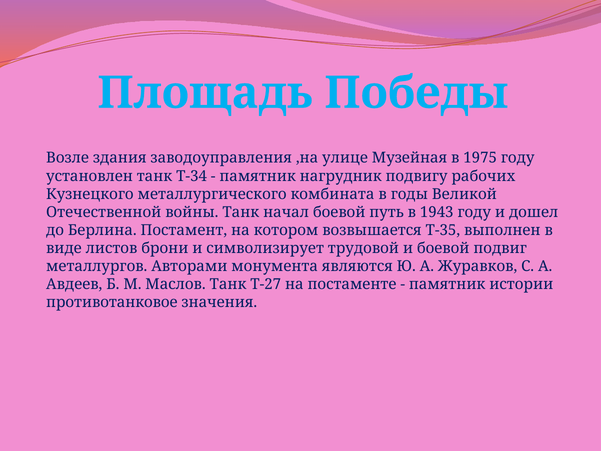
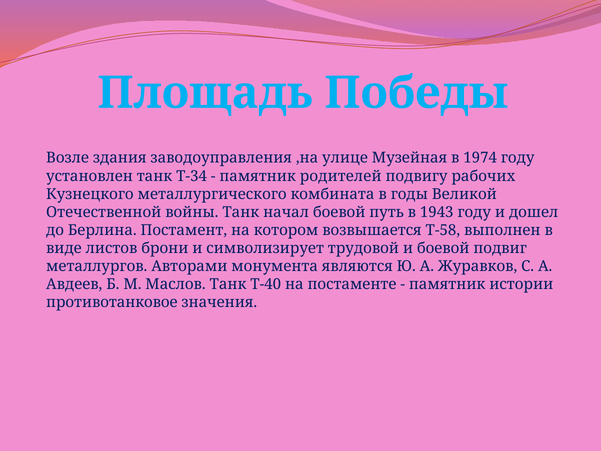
1975: 1975 -> 1974 (480, 158)
нагрудник: нагрудник -> родителей (341, 176)
Т-35: Т-35 -> Т-58 (443, 230)
Т-27: Т-27 -> Т-40 (266, 284)
